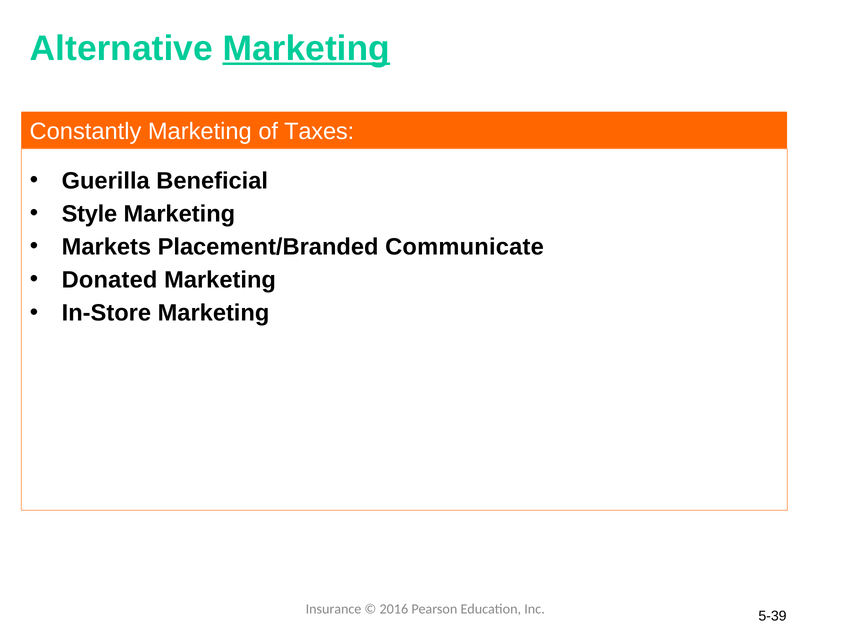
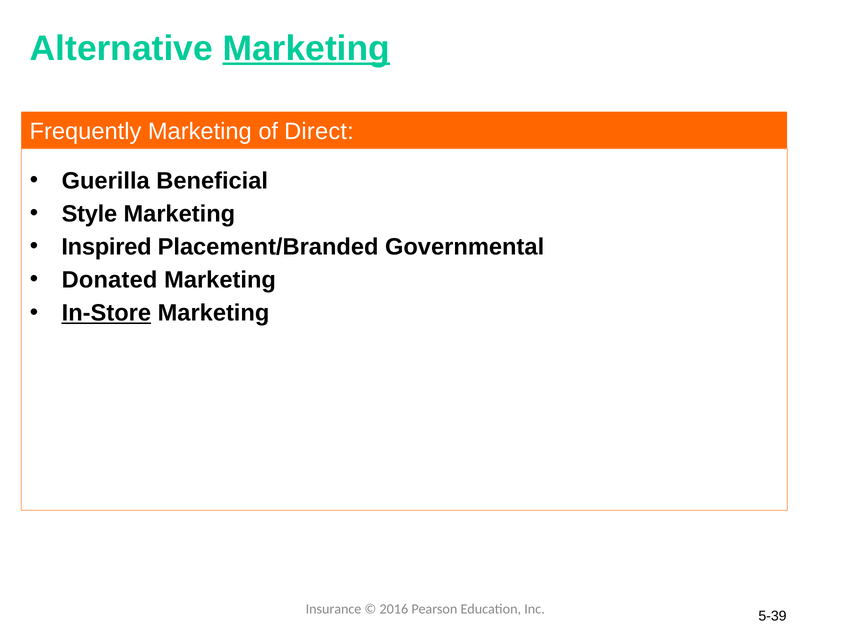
Constantly: Constantly -> Frequently (85, 132)
Taxes: Taxes -> Direct (319, 132)
Markets: Markets -> Inspired (107, 247)
Communicate: Communicate -> Governmental (465, 247)
In-Store underline: none -> present (106, 313)
